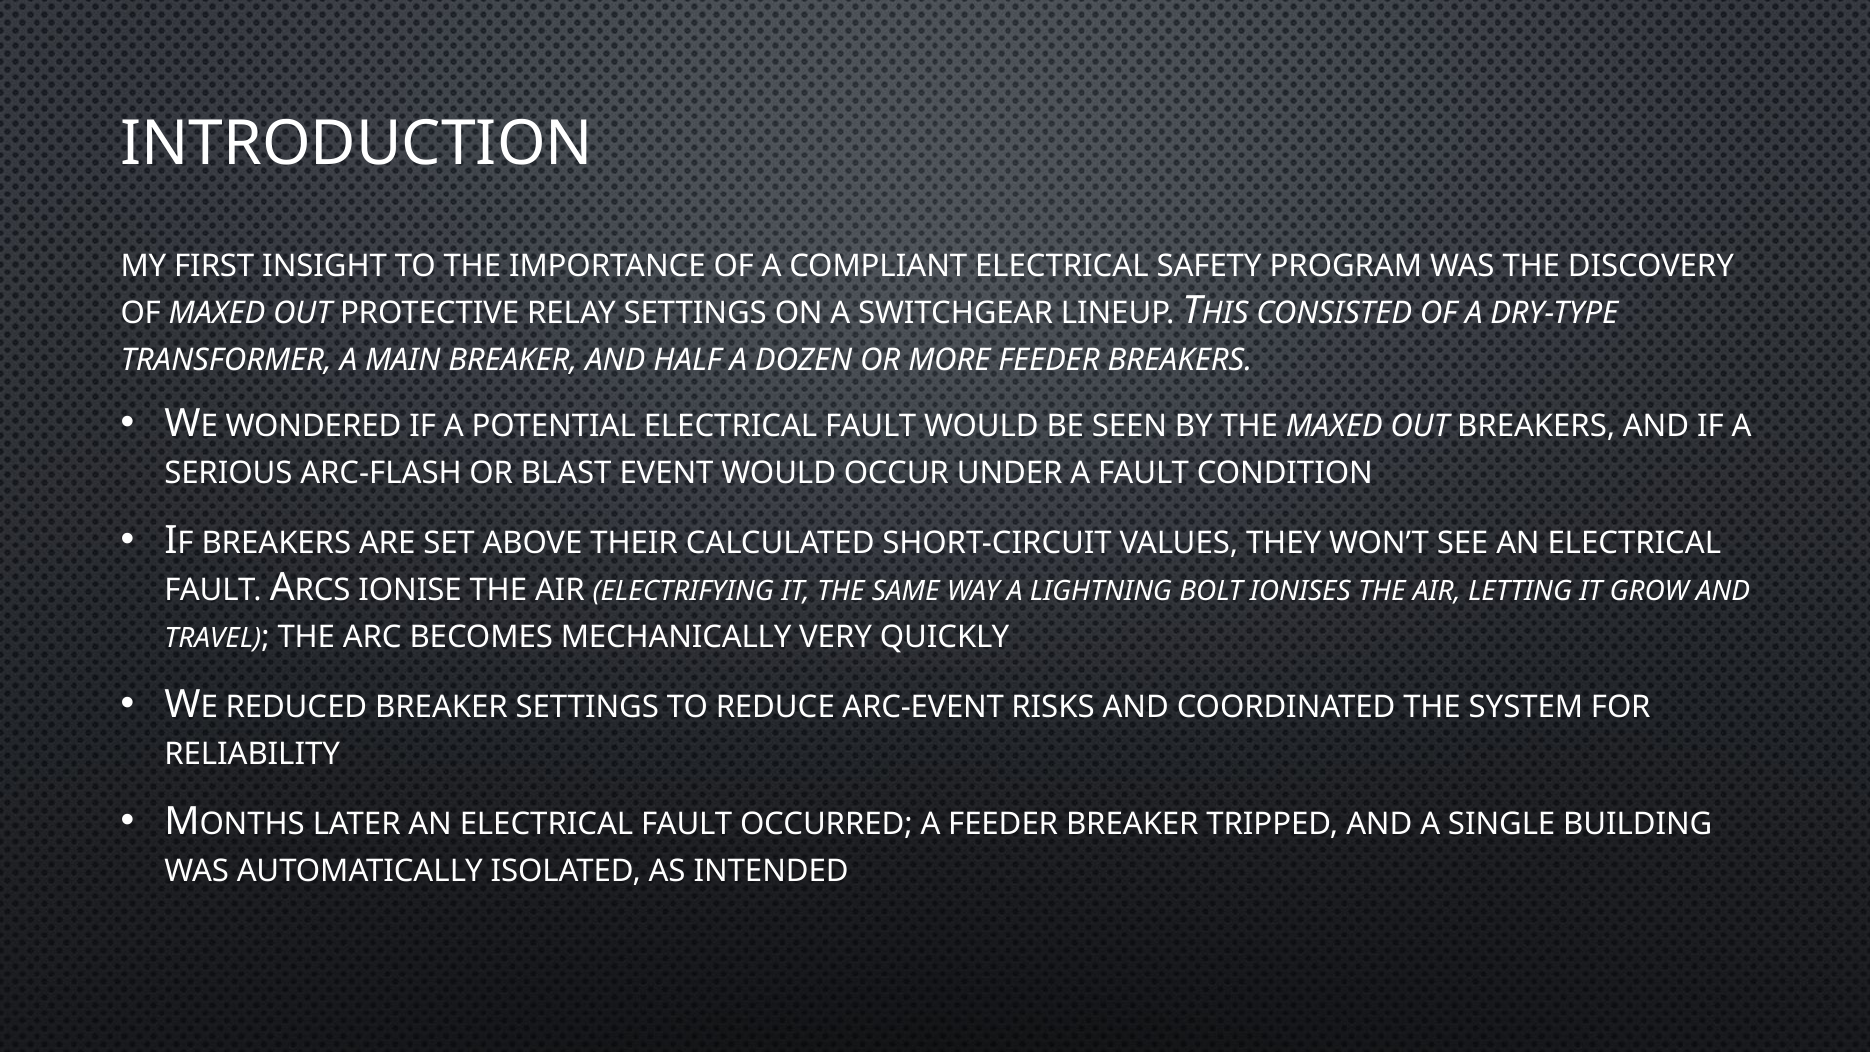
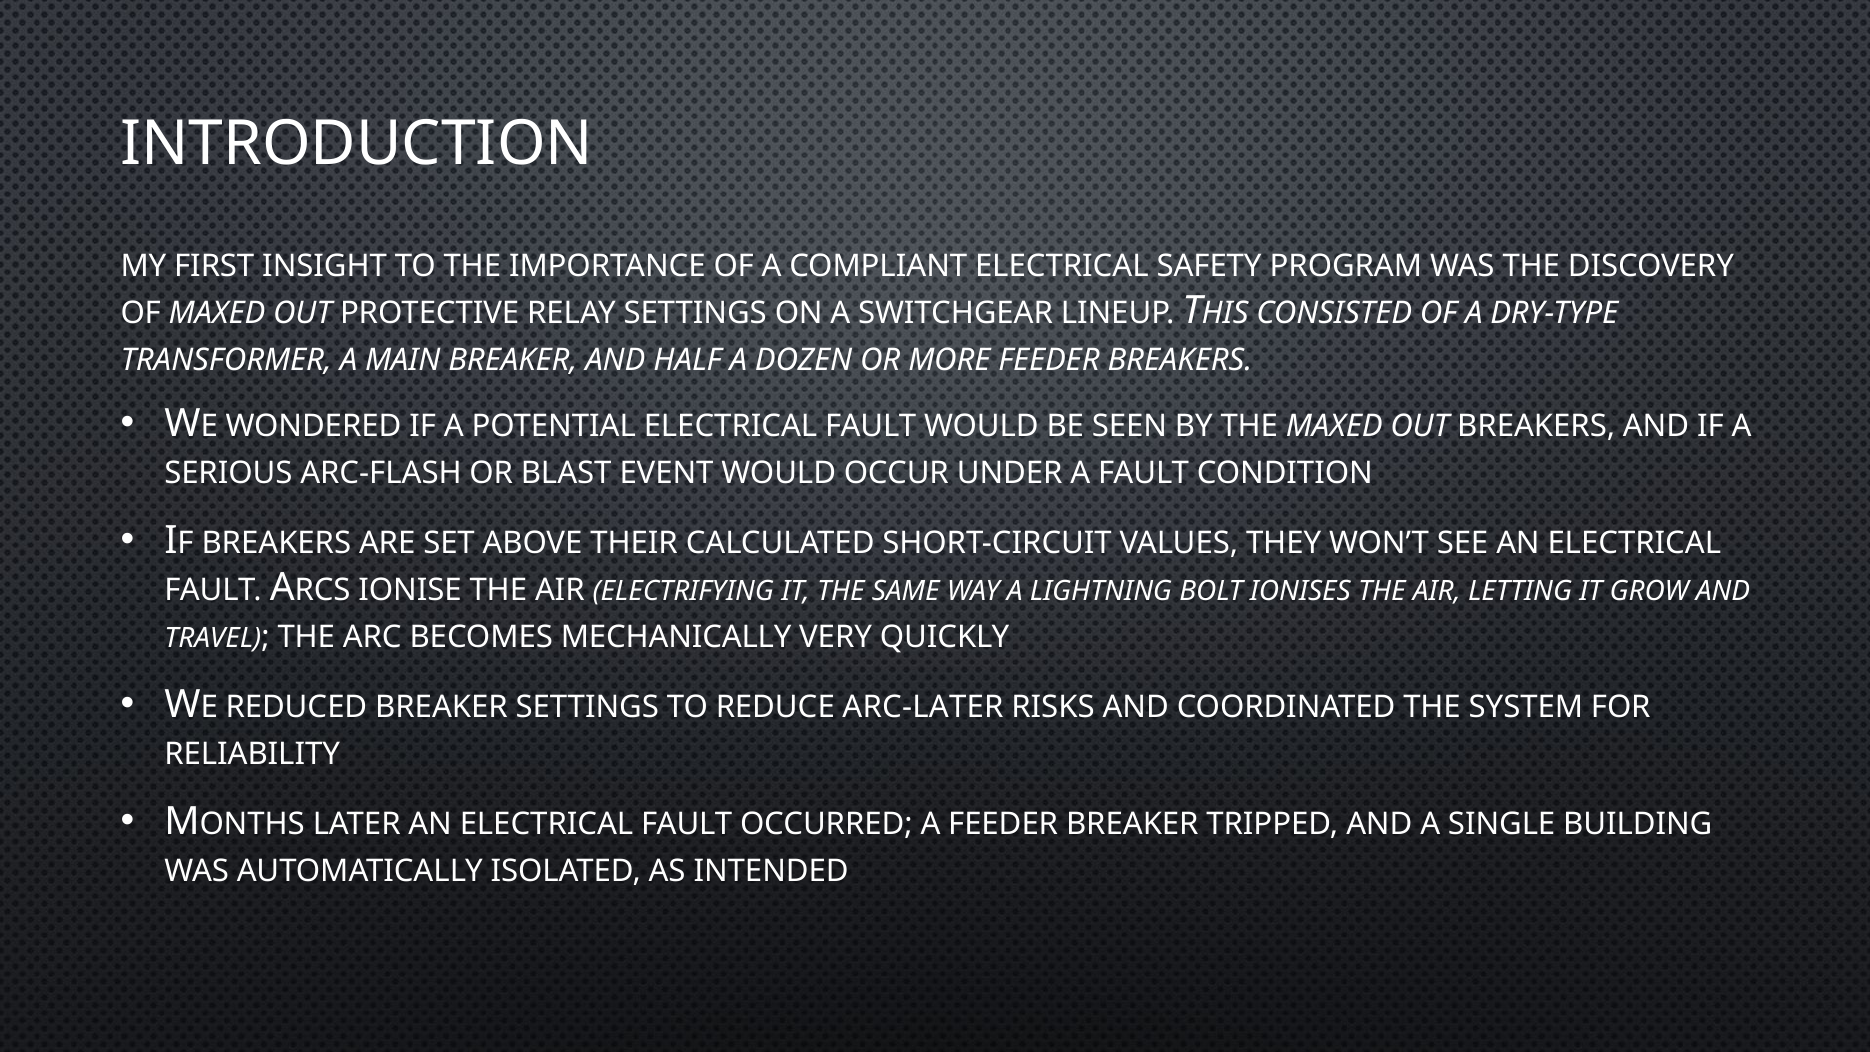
ARC-EVENT: ARC-EVENT -> ARC-LATER (923, 707)
